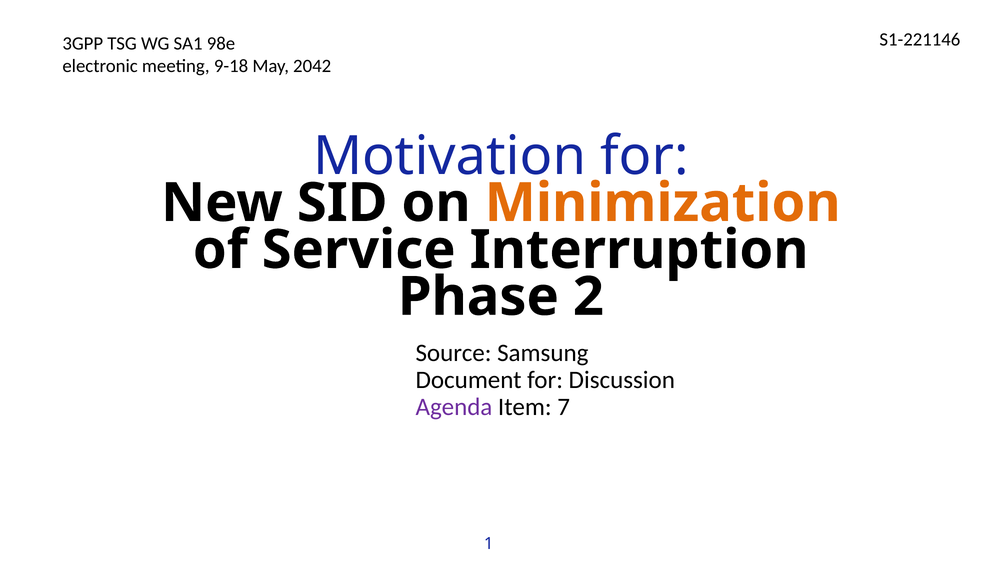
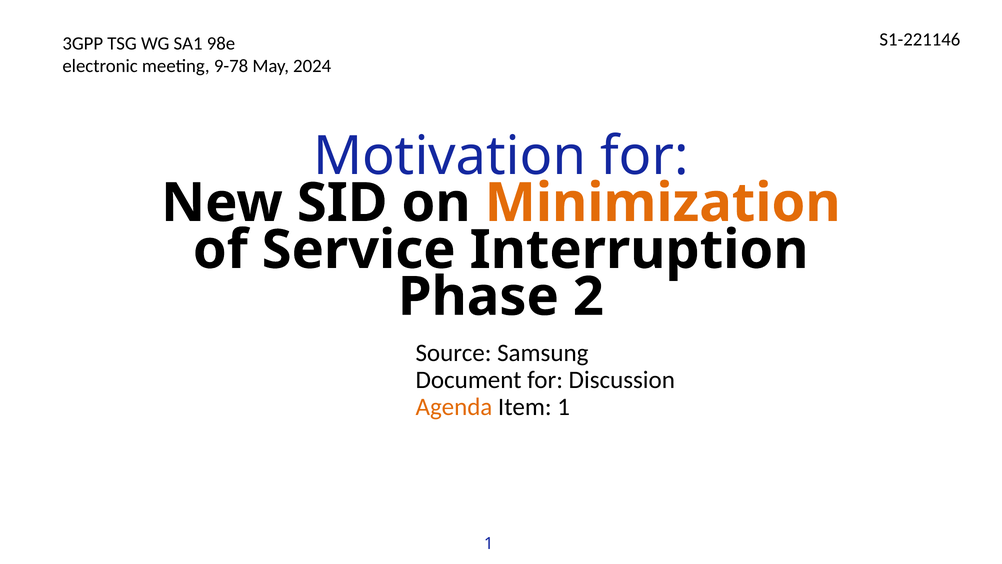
9-18: 9-18 -> 9-78 (231, 66)
2042: 2042 -> 2024 (312, 66)
Agenda colour: purple -> orange (454, 407)
Item 7: 7 -> 1 (564, 407)
